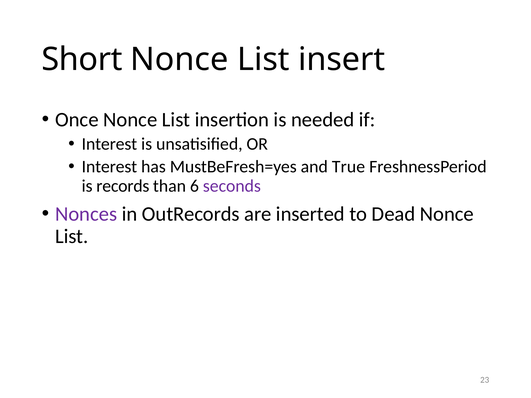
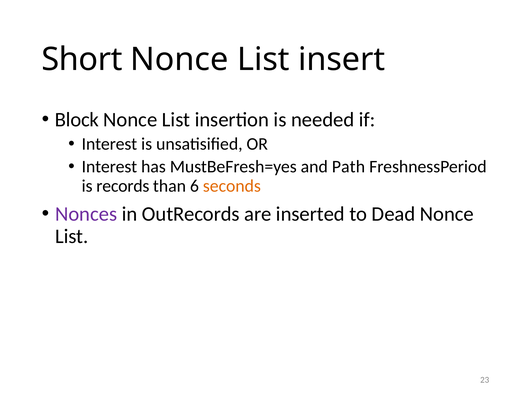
Once: Once -> Block (77, 120)
True: True -> Path (348, 167)
seconds colour: purple -> orange (232, 186)
